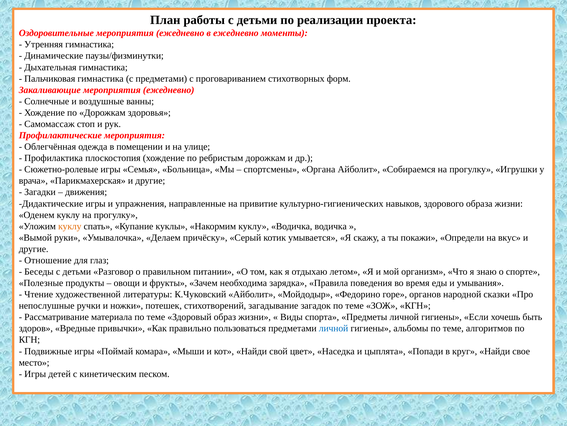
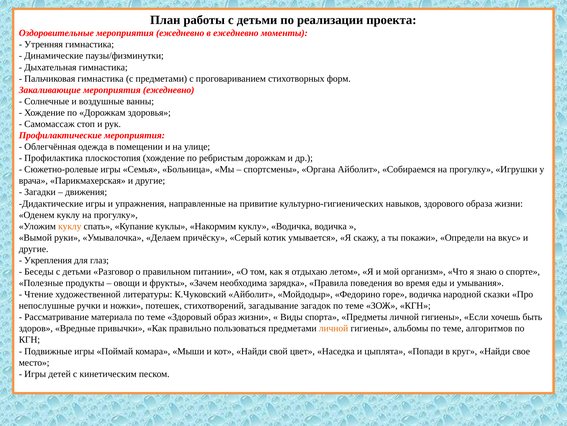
Отношение: Отношение -> Укрепления (48, 260)
горе органов: органов -> водичка (425, 294)
личной colour: blue -> orange (334, 328)
